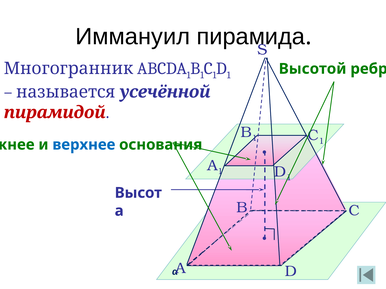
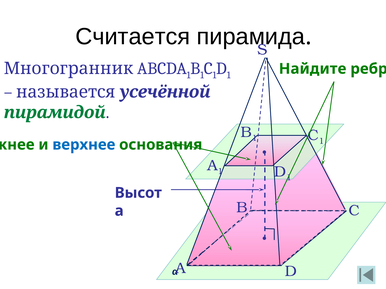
Иммануил: Иммануил -> Считается (133, 37)
Высотой: Высотой -> Найдите (313, 69)
пирамидой colour: red -> green (55, 113)
